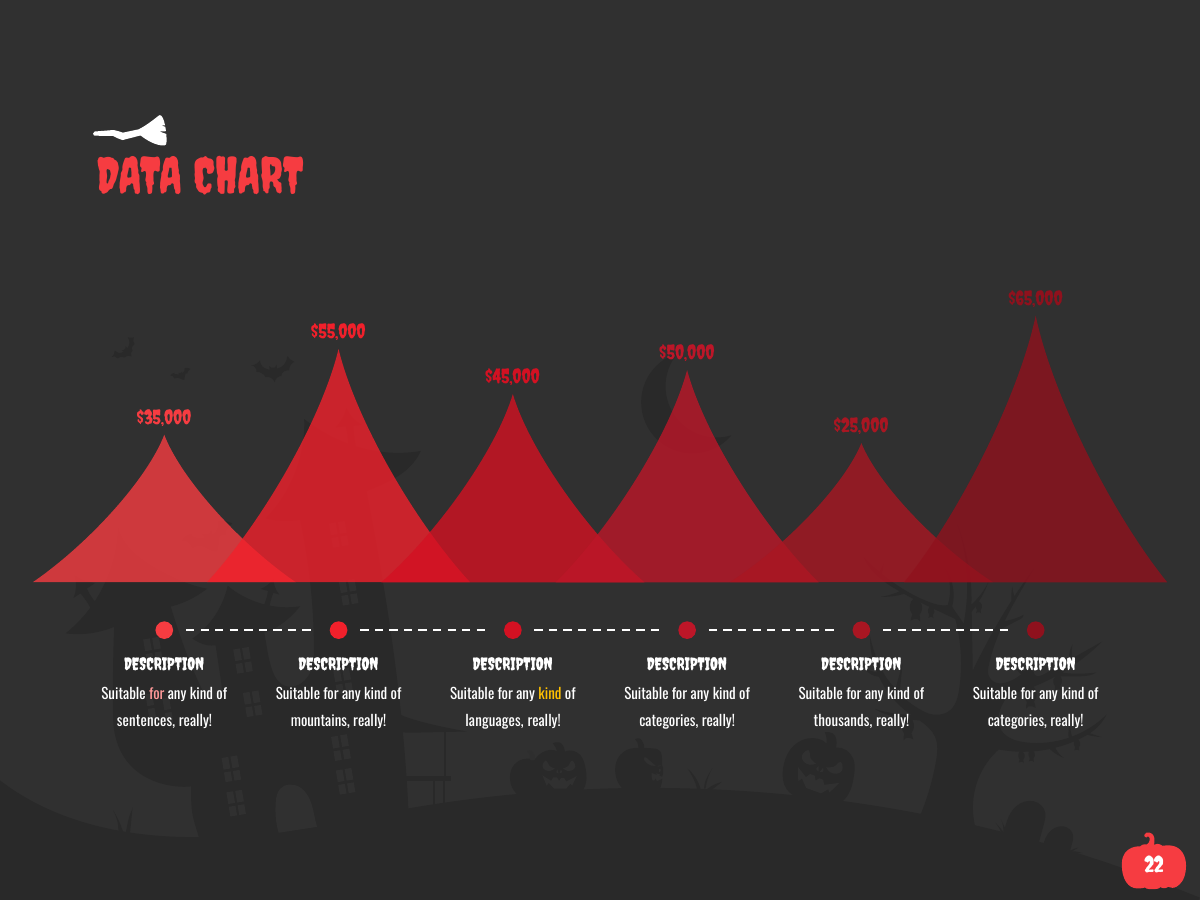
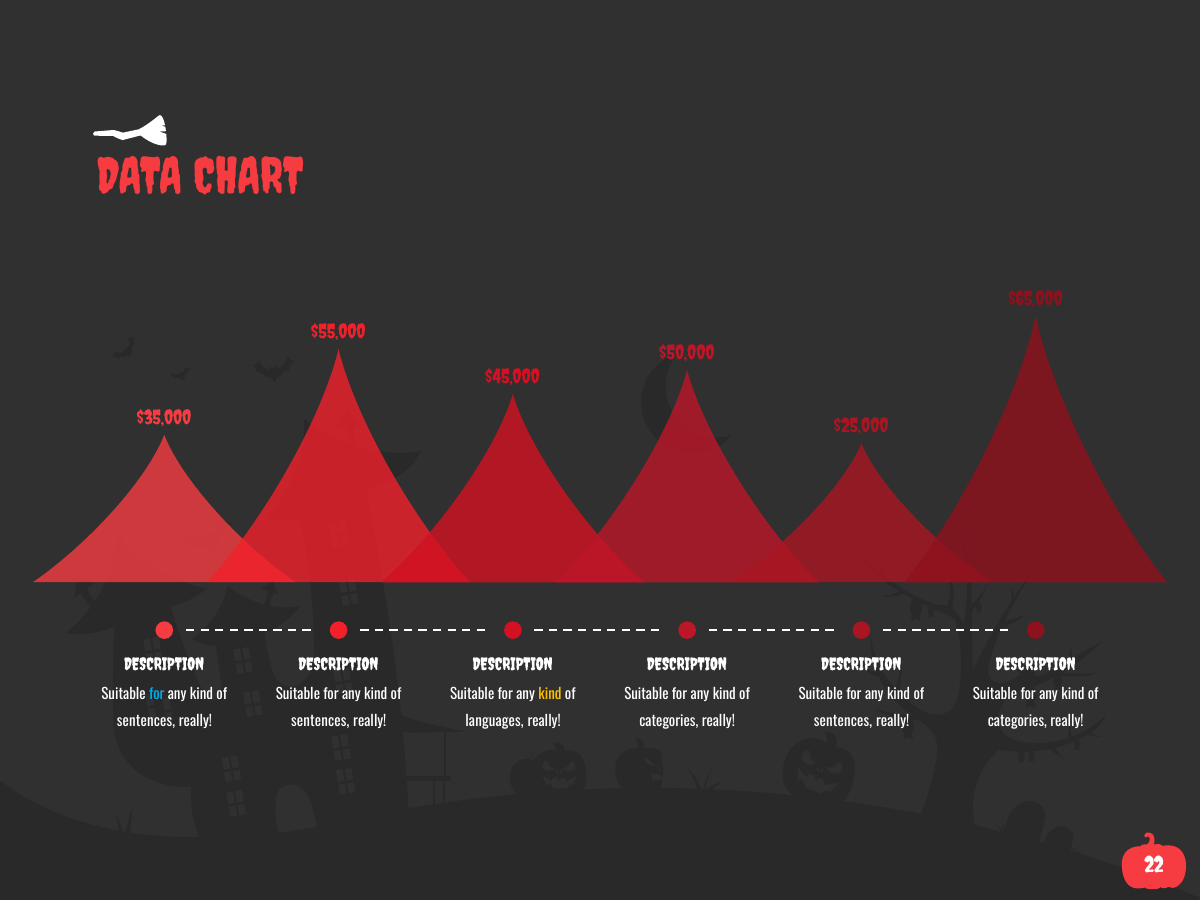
for colour: pink -> light blue (157, 694)
mountains: mountains -> sentences (320, 721)
thousands: thousands -> sentences (843, 721)
